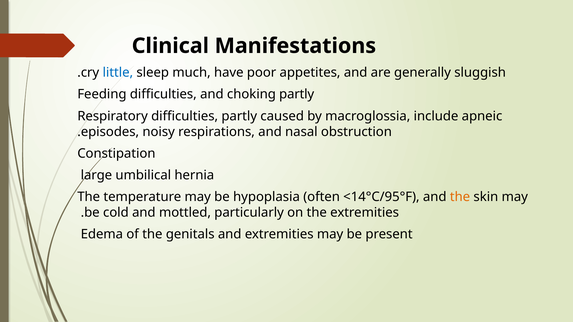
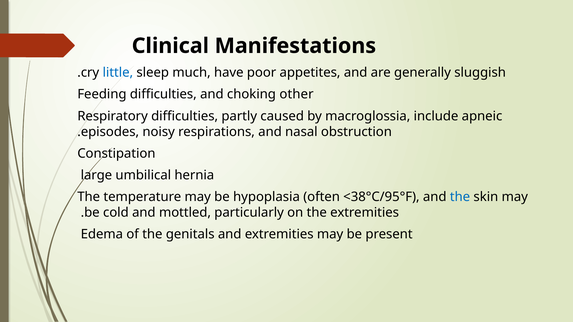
choking partly: partly -> other (297, 94)
<14°C/95°F: <14°C/95°F -> <38°C/95°F (381, 197)
the colour: orange -> blue (460, 197)
